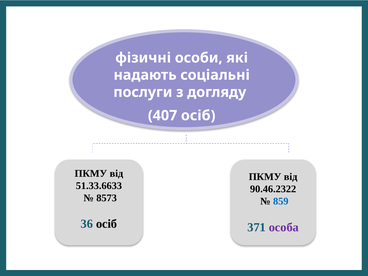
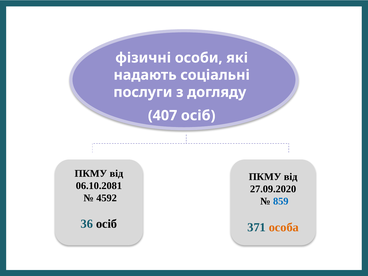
51.33.6633: 51.33.6633 -> 06.10.2081 (99, 186)
90.46.2322: 90.46.2322 -> 27.09.2020 (273, 189)
8573: 8573 -> 4592 (107, 198)
особа colour: purple -> orange (284, 227)
